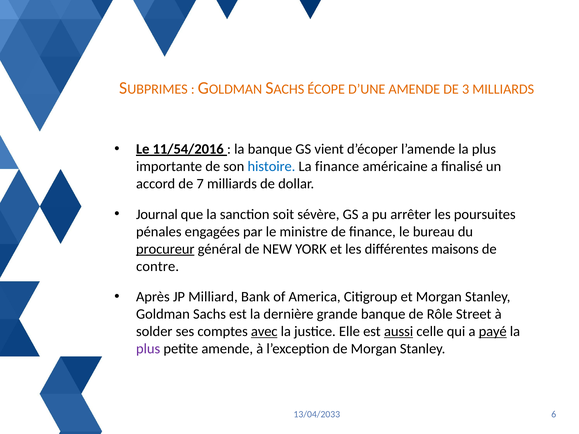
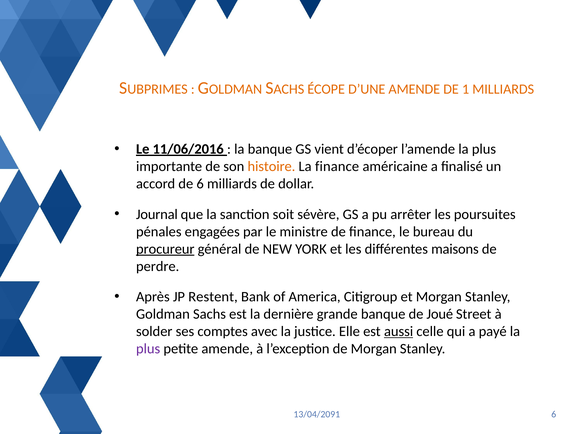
3: 3 -> 1 (466, 89)
11/54/2016: 11/54/2016 -> 11/06/2016 (188, 149)
histoire colour: blue -> orange (271, 167)
de 7: 7 -> 6 (200, 184)
contre: contre -> perdre (158, 266)
Milliard: Milliard -> Restent (213, 297)
Rôle: Rôle -> Joué (440, 314)
avec underline: present -> none (264, 332)
payé underline: present -> none (493, 332)
13/04/2033: 13/04/2033 -> 13/04/2091 (317, 415)
